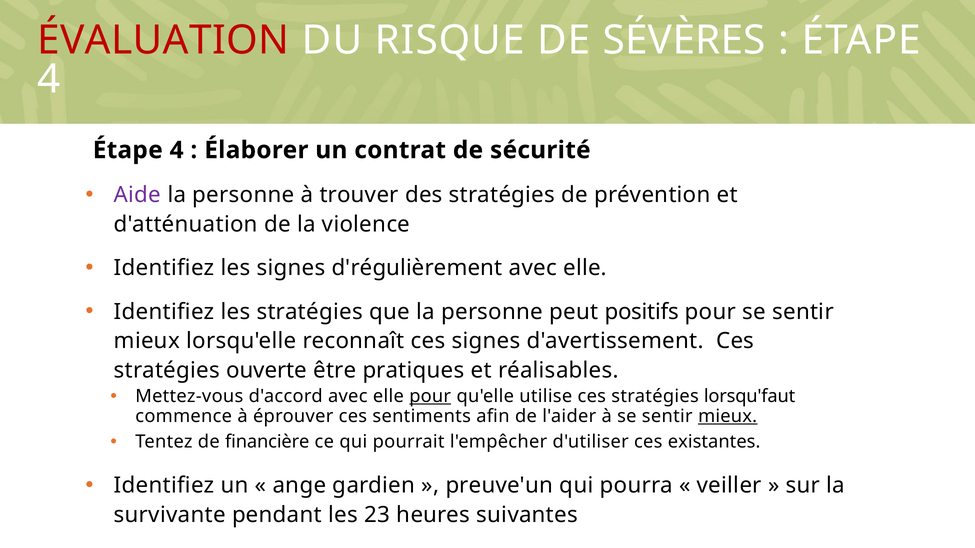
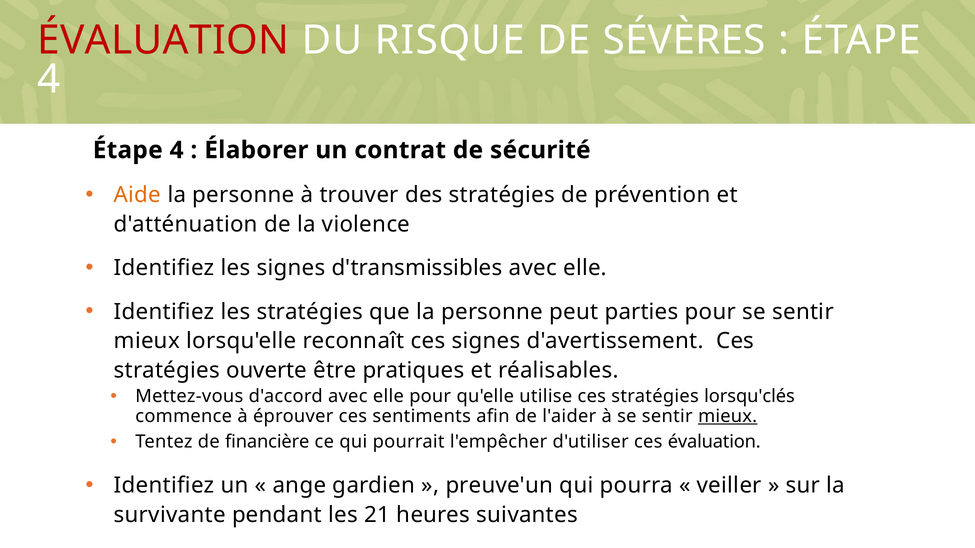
Aide colour: purple -> orange (137, 195)
d'régulièrement: d'régulièrement -> d'transmissibles (417, 268)
positifs: positifs -> parties (642, 312)
pour underline: present -> none (430, 397)
lorsqu'faut: lorsqu'faut -> lorsqu'clés (750, 397)
ces existantes: existantes -> évaluation (714, 442)
23: 23 -> 21 (377, 515)
